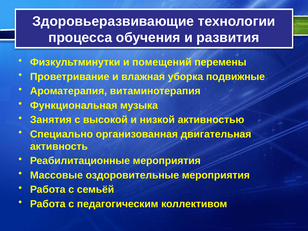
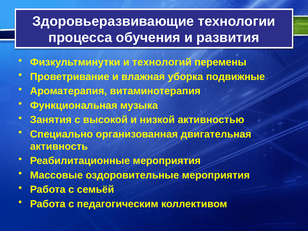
помещений: помещений -> технологий (162, 62)
